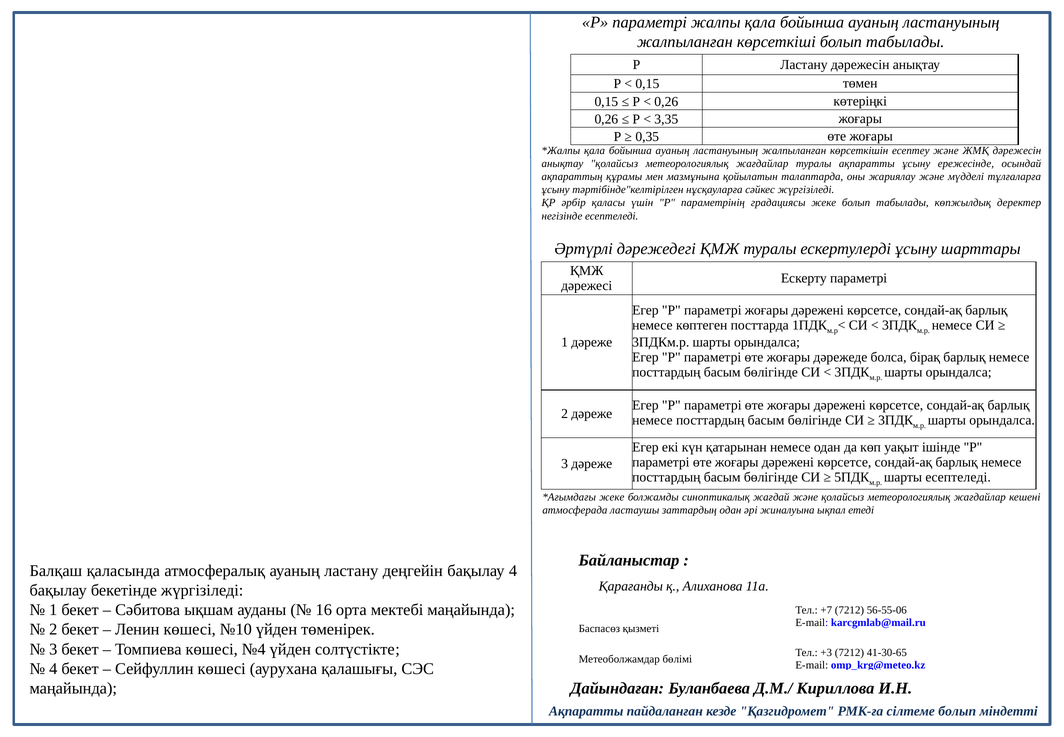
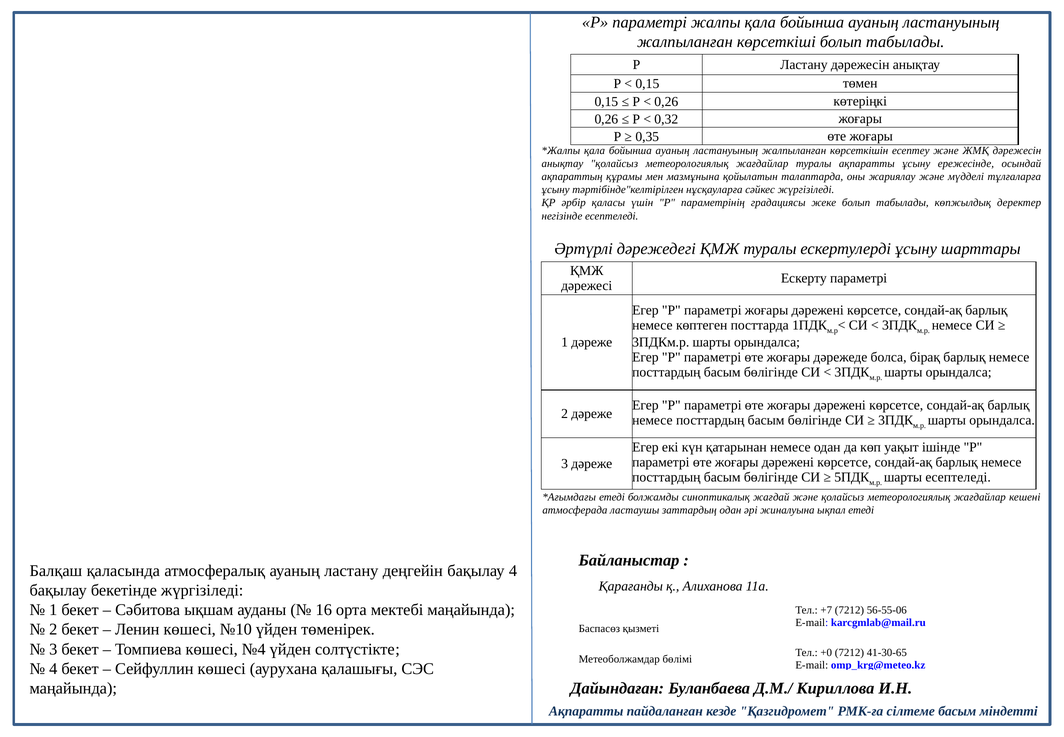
3,35: 3,35 -> 0,32 (666, 119)
жеке: жеке -> етеді (612, 497)
+3: +3 -> +0 (826, 653)
сілтеме болып: болып -> басым (957, 711)
